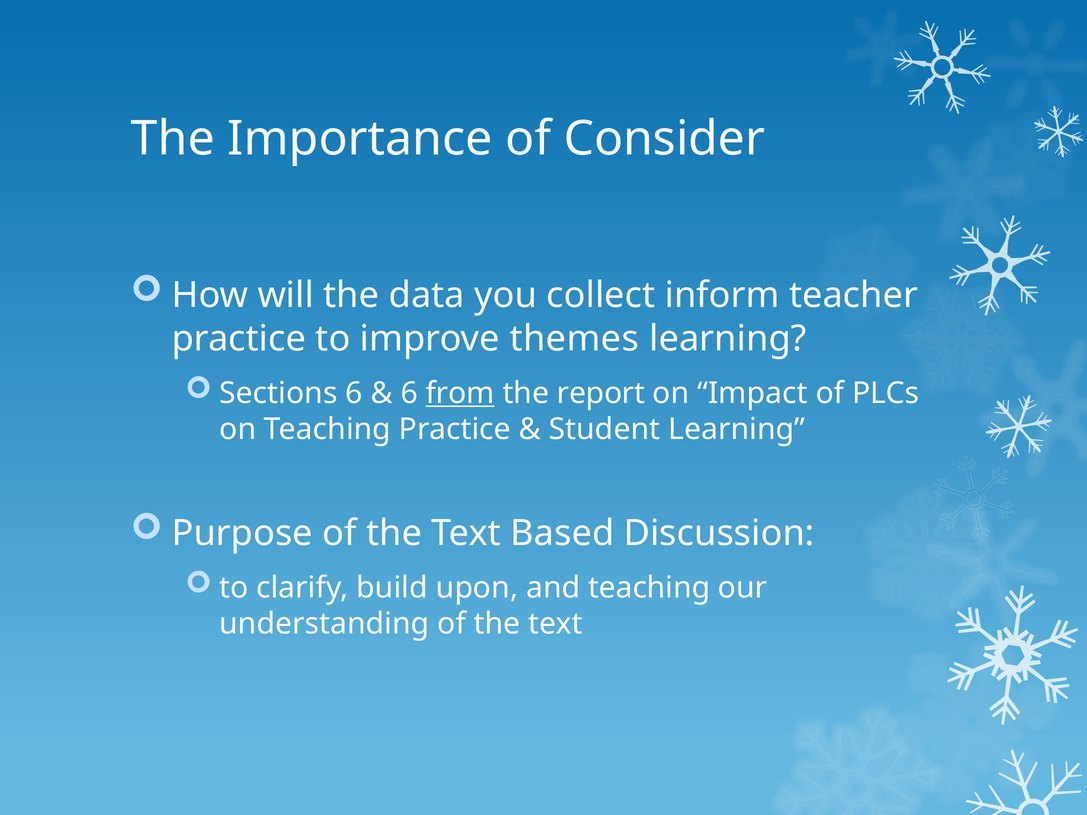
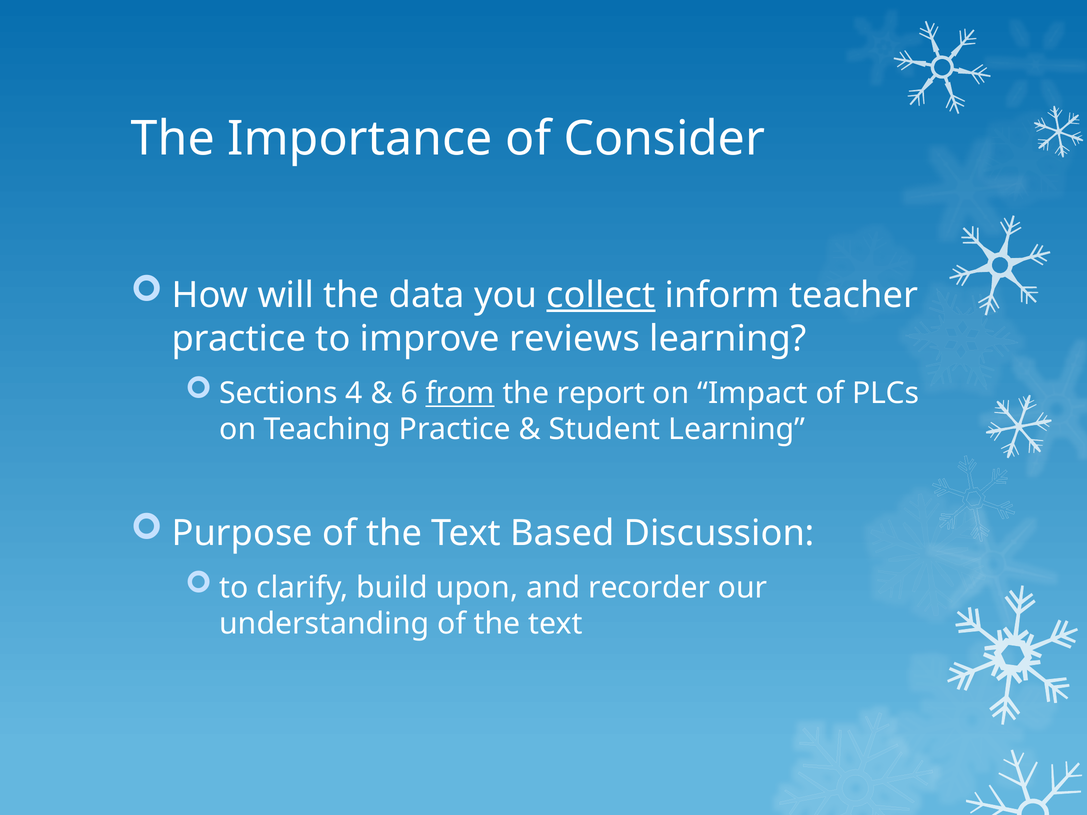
collect underline: none -> present (601, 295)
themes: themes -> reviews (575, 339)
Sections 6: 6 -> 4 (354, 393)
and teaching: teaching -> recorder (649, 588)
